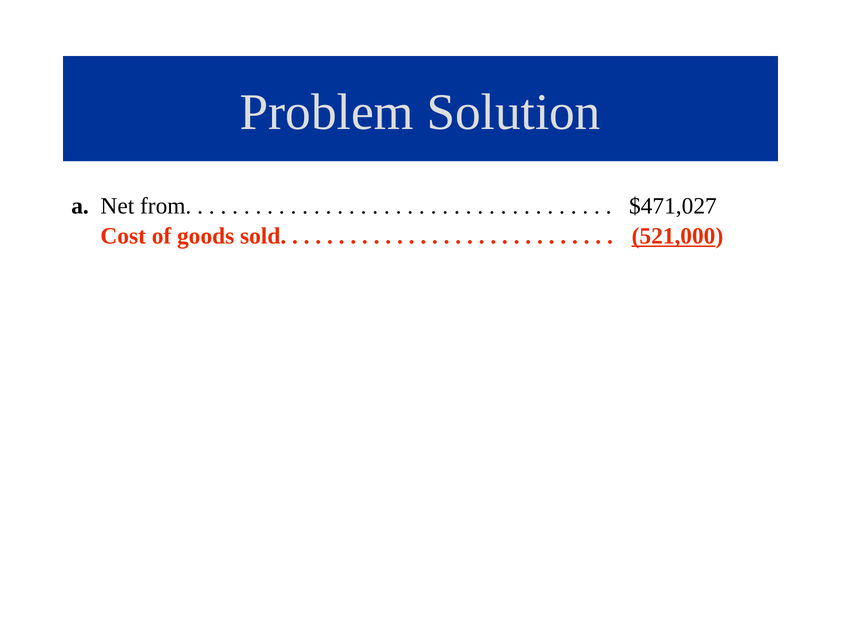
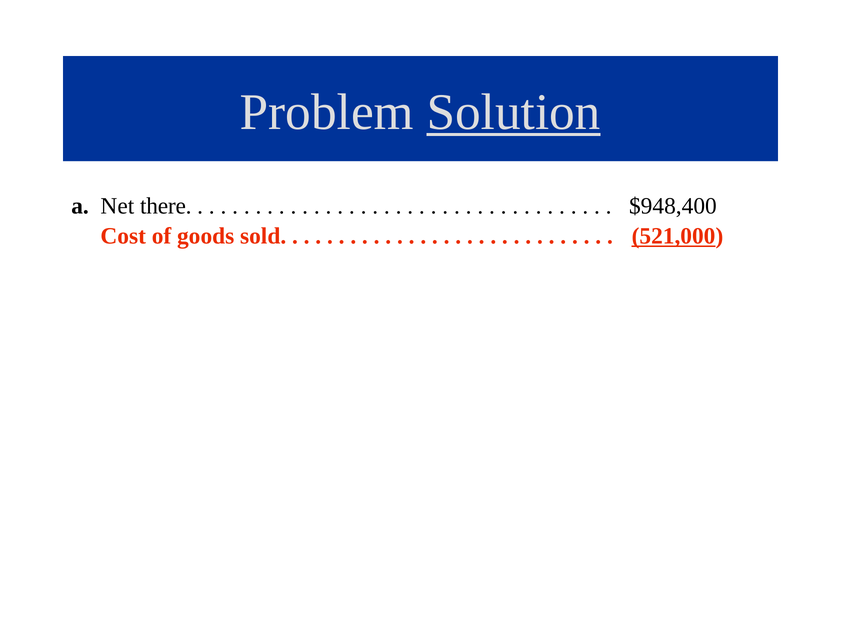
Solution underline: none -> present (514, 112)
from: from -> there (166, 206)
$471,027: $471,027 -> $948,400 (673, 206)
